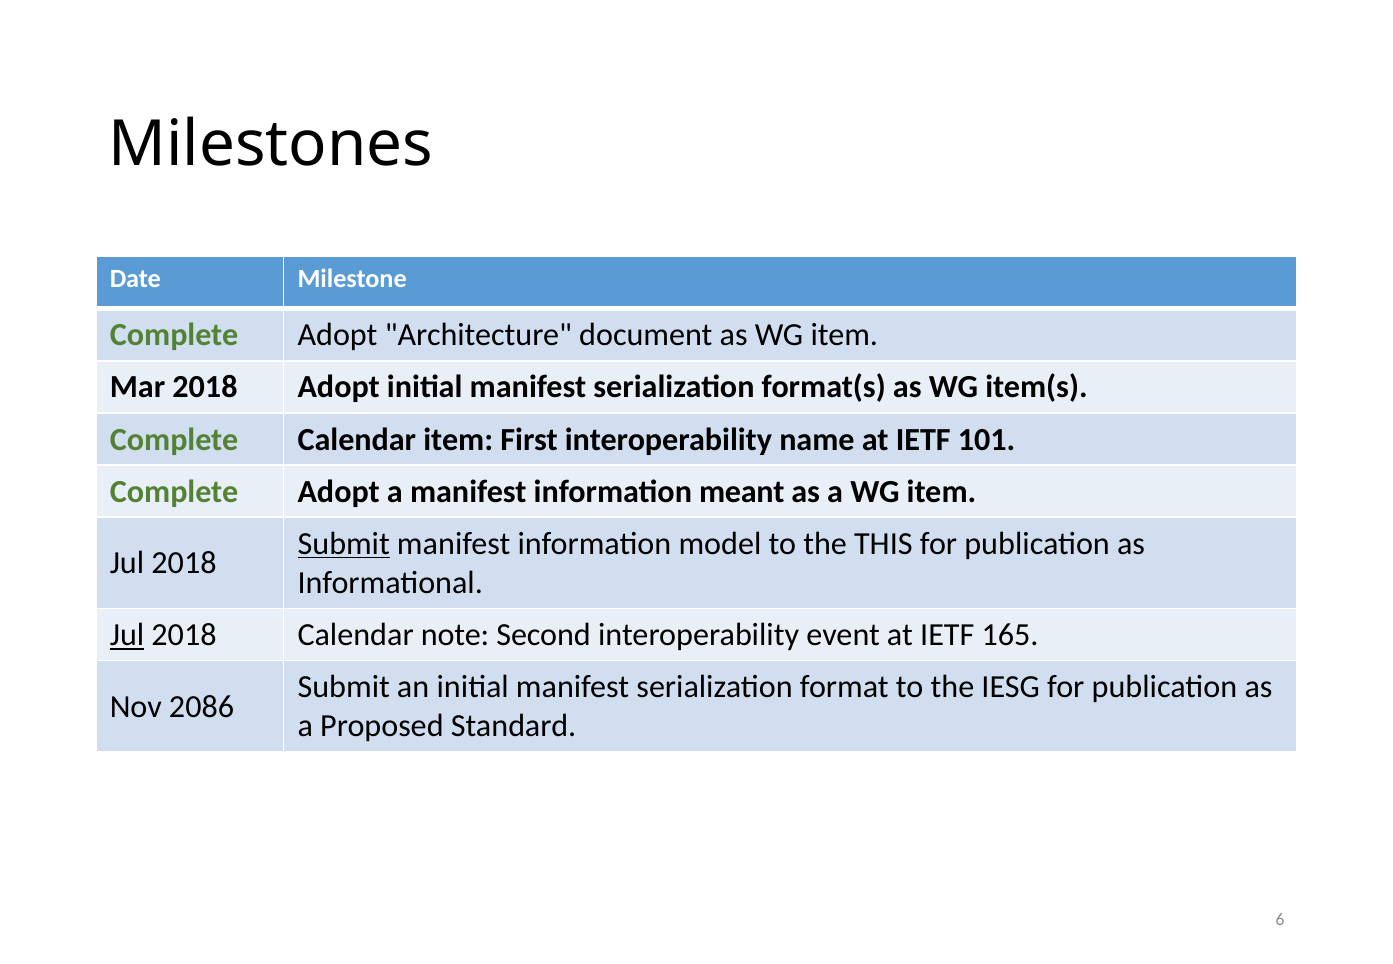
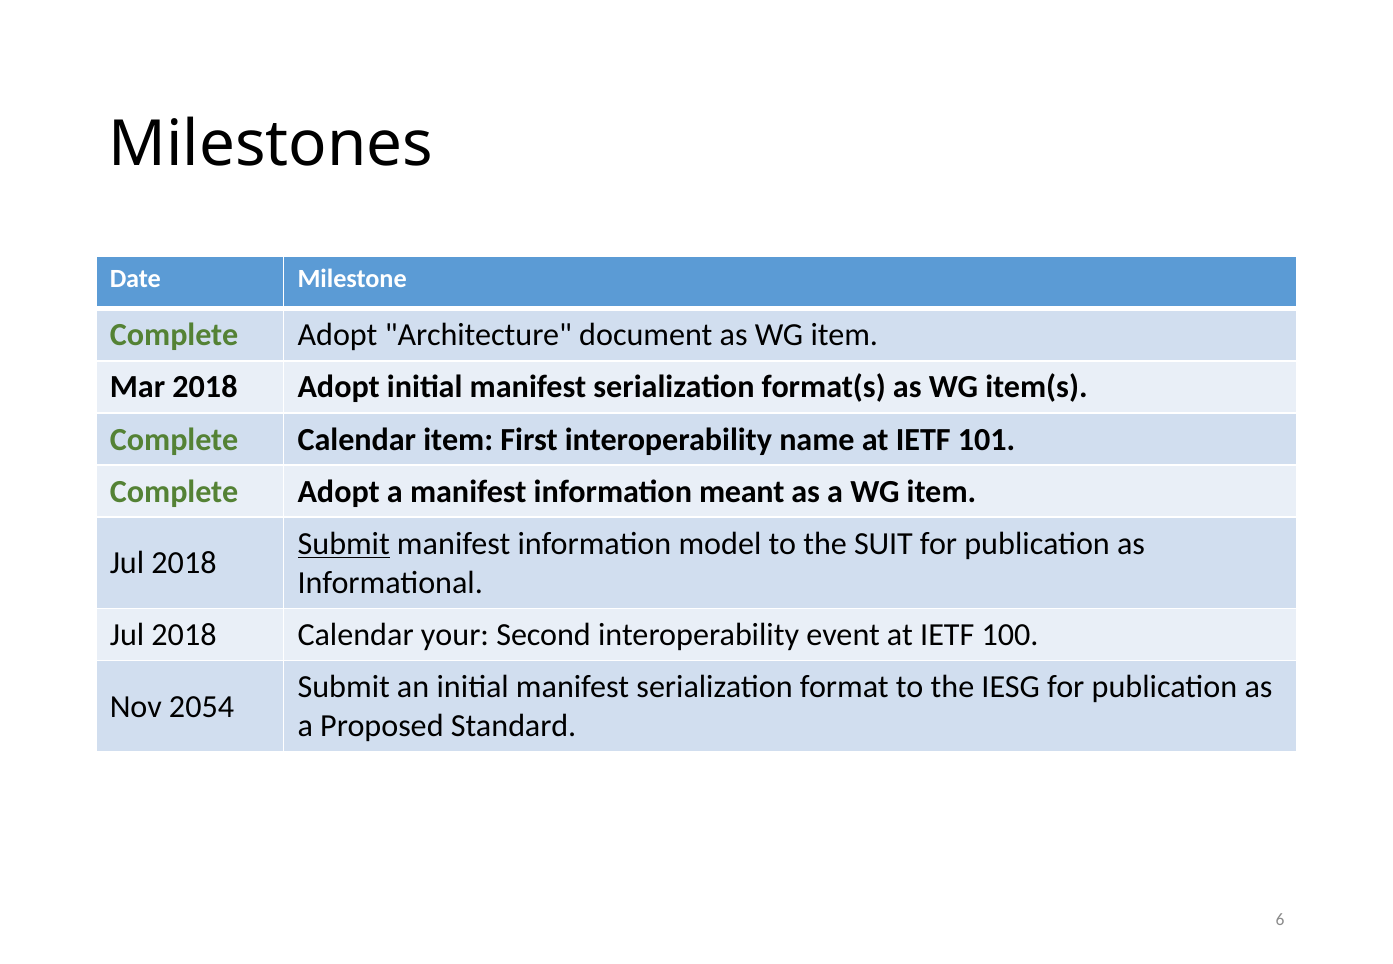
THIS: THIS -> SUIT (883, 544)
Jul underline: present -> none (127, 635)
note: note -> your (455, 635)
165: 165 -> 100 (1010, 635)
2086: 2086 -> 2054 (202, 707)
